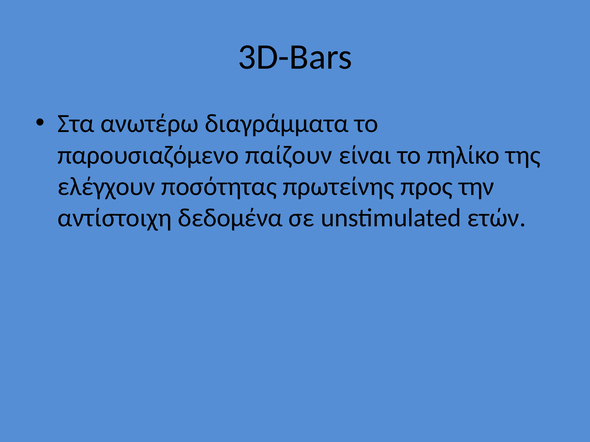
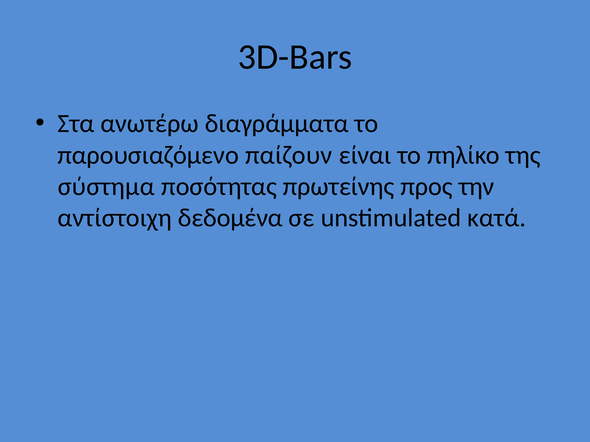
ελέγχουν: ελέγχουν -> σύστημα (106, 187)
ετών: ετών -> κατά (497, 218)
